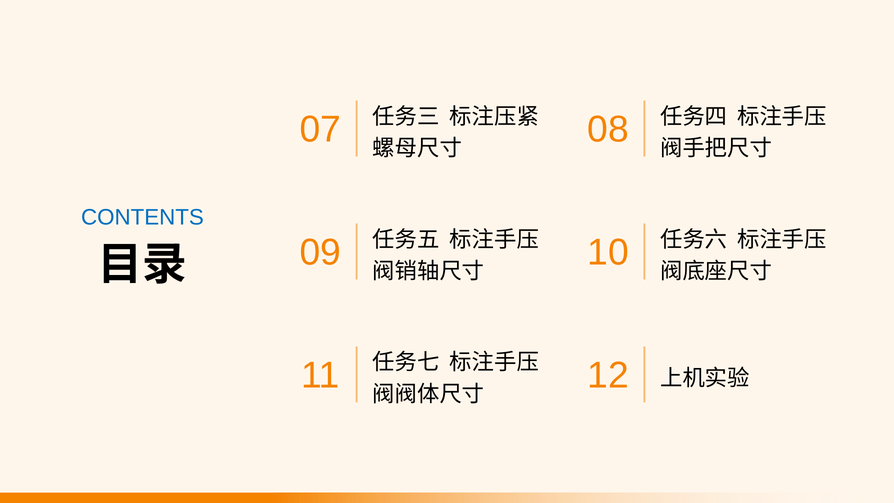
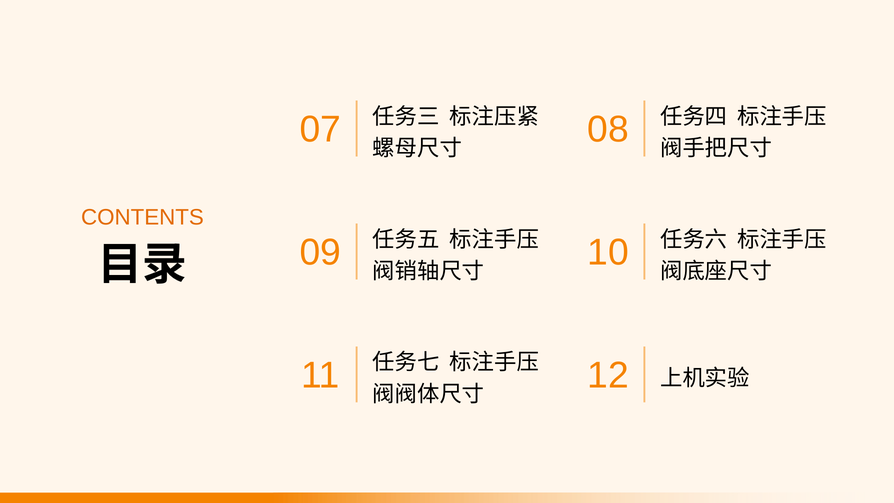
CONTENTS colour: blue -> orange (142, 217)
